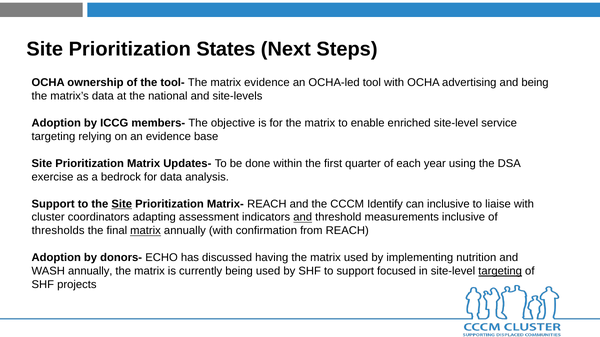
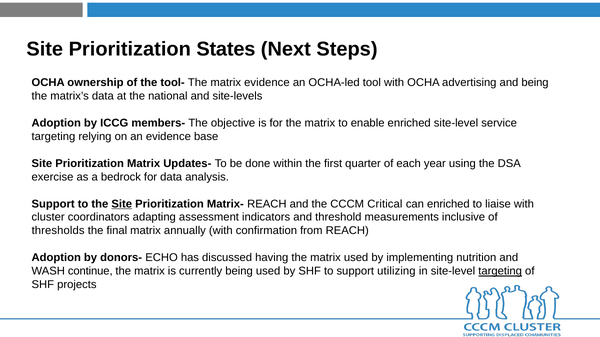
Identify: Identify -> Critical (385, 204)
can inclusive: inclusive -> enriched (448, 204)
and underline: present -> none (303, 218)
matrix underline: present -> none (146, 231)
WASH annually: annually -> continue (90, 272)
focused: focused -> utilizing (396, 272)
